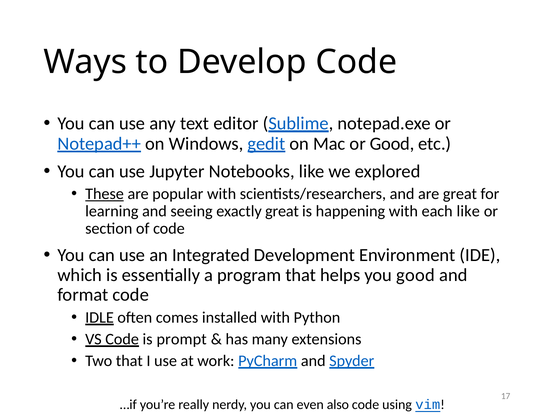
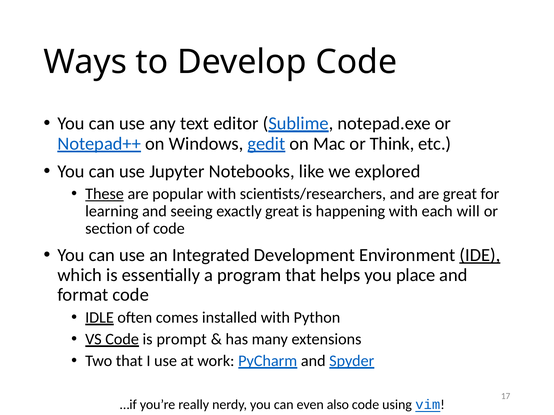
or Good: Good -> Think (392, 144)
each like: like -> will (468, 211)
IDE underline: none -> present (480, 255)
you good: good -> place (416, 275)
